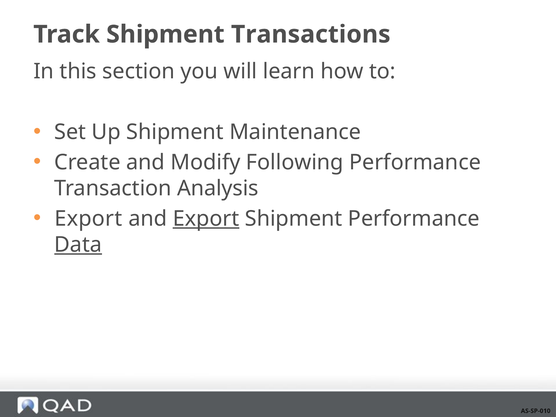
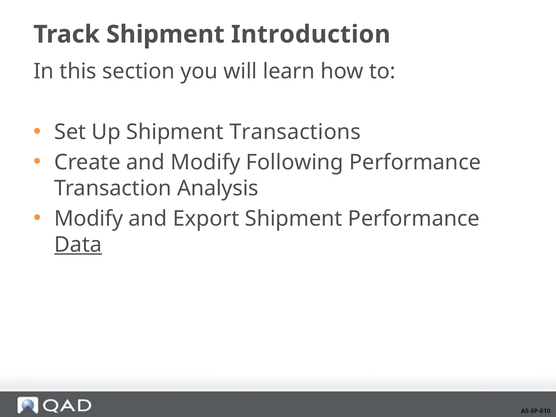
Transactions: Transactions -> Introduction (311, 34)
Maintenance: Maintenance -> Transactions (295, 132)
Export: Export -> Modify (89, 219)
Export underline: present -> none (206, 219)
